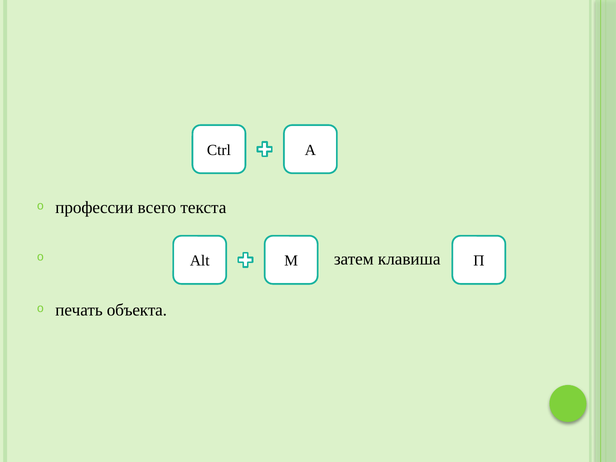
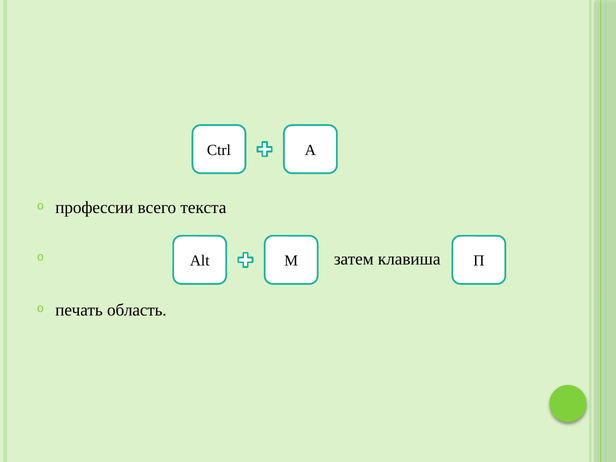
объекта: объекта -> область (137, 310)
